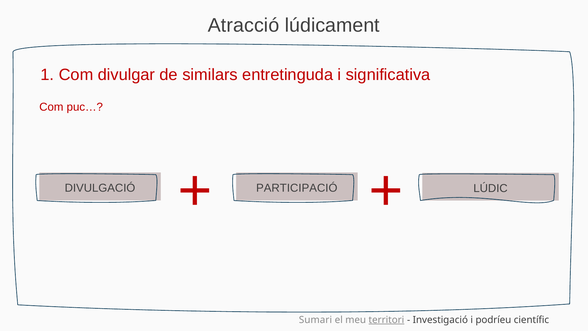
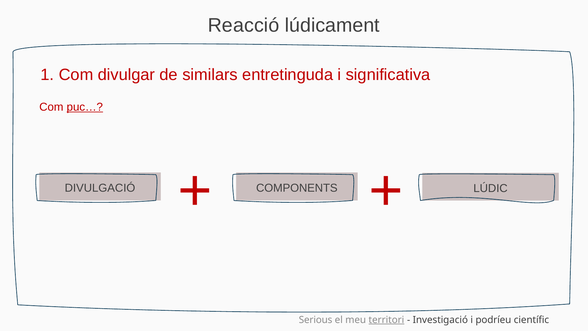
Atracció: Atracció -> Reacció (244, 25)
puc… underline: none -> present (85, 107)
PARTICIPACIÓ: PARTICIPACIÓ -> COMPONENTS (297, 188)
Sumari: Sumari -> Serious (316, 320)
